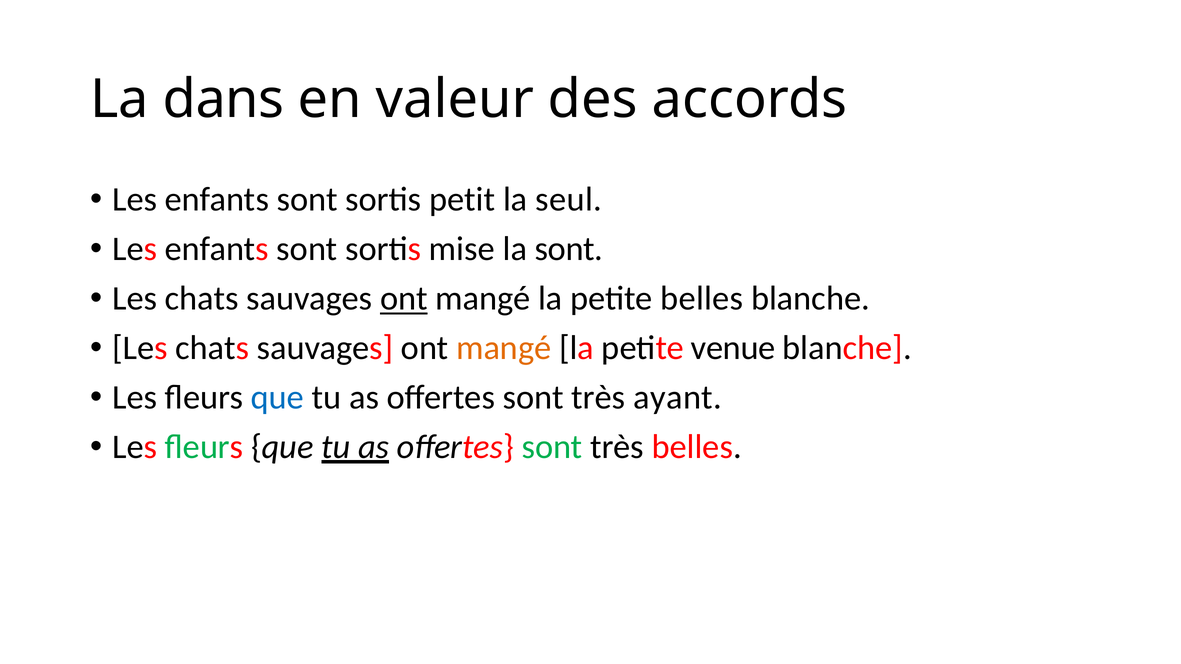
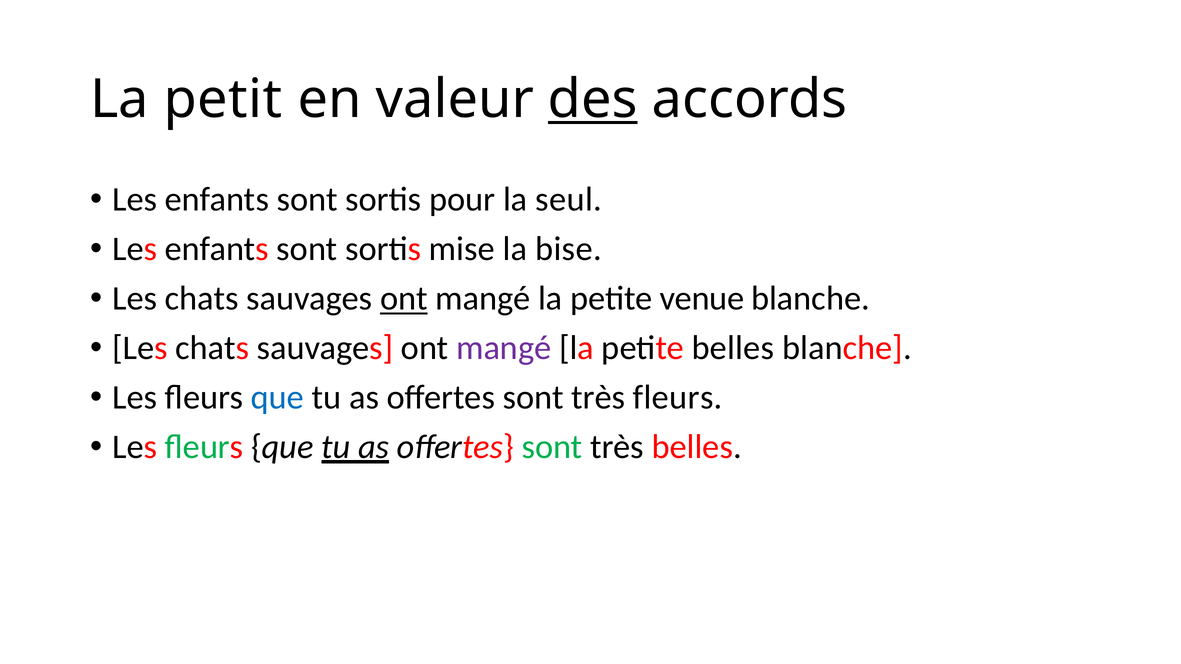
dans: dans -> petit (223, 99)
des underline: none -> present (593, 99)
petit: petit -> pour (462, 200)
la sont: sont -> bise (569, 249)
petite belles: belles -> venue (702, 299)
mangé colour: orange -> purple (504, 348)
petite venue: venue -> belles (733, 348)
très ayant: ayant -> fleurs (678, 398)
